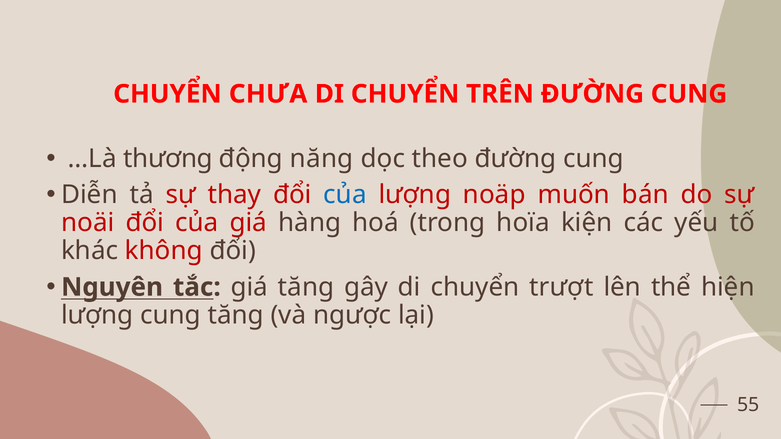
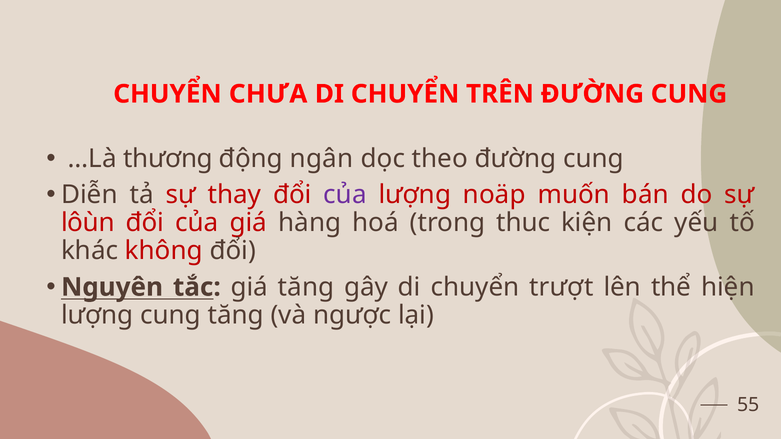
năng: năng -> ngân (322, 159)
của colour: blue -> purple (345, 195)
noäi: noäi -> lôùn (88, 223)
hoïa: hoïa -> thuc (523, 223)
